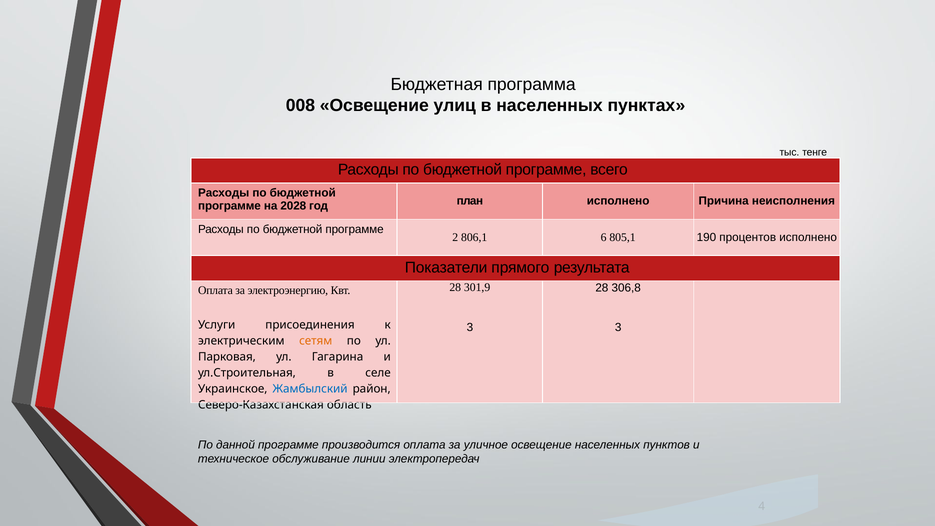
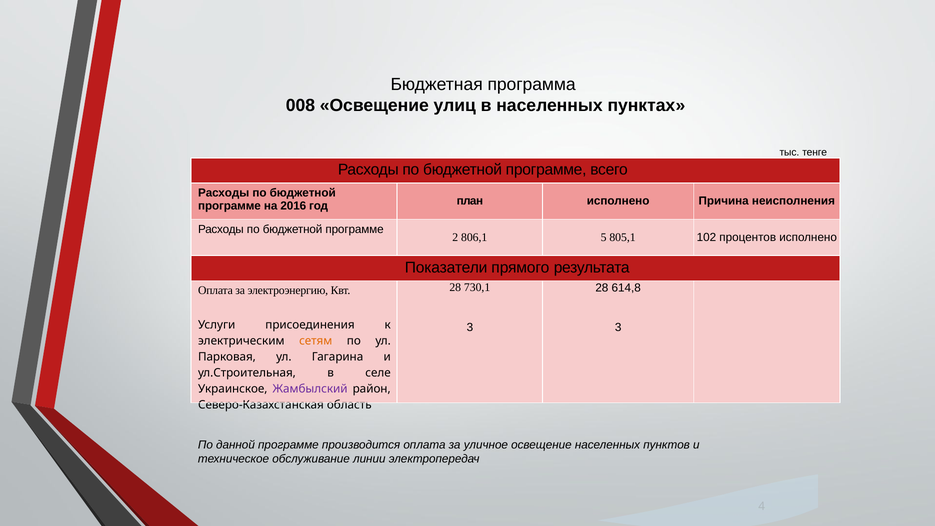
2028: 2028 -> 2016 (293, 206)
6: 6 -> 5 (604, 237)
190: 190 -> 102 (706, 238)
301,9: 301,9 -> 730,1 (477, 287)
306,8: 306,8 -> 614,8 (626, 288)
Жамбылский colour: blue -> purple (310, 389)
